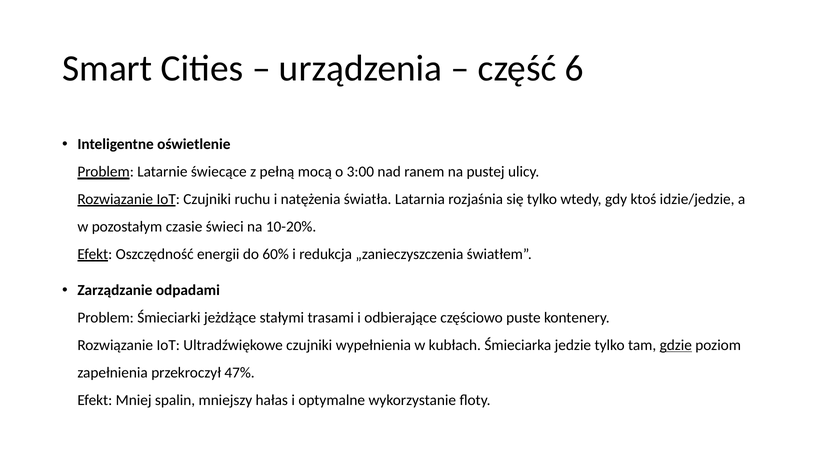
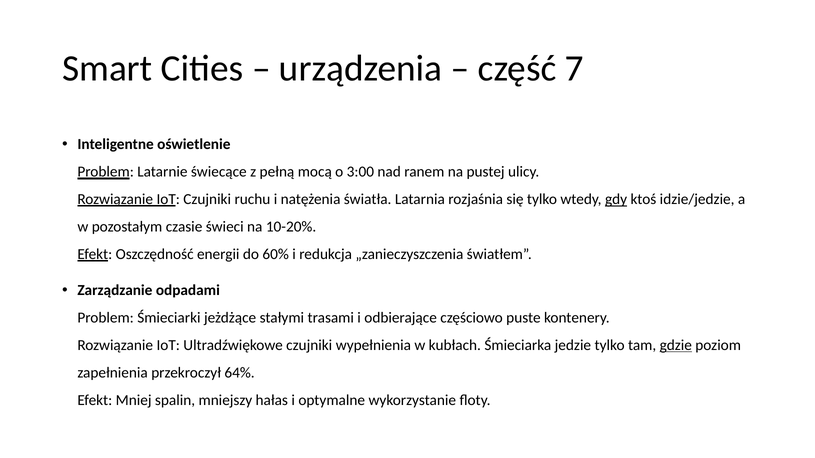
6: 6 -> 7 (574, 68)
gdy underline: none -> present (616, 200)
47%: 47% -> 64% (240, 373)
